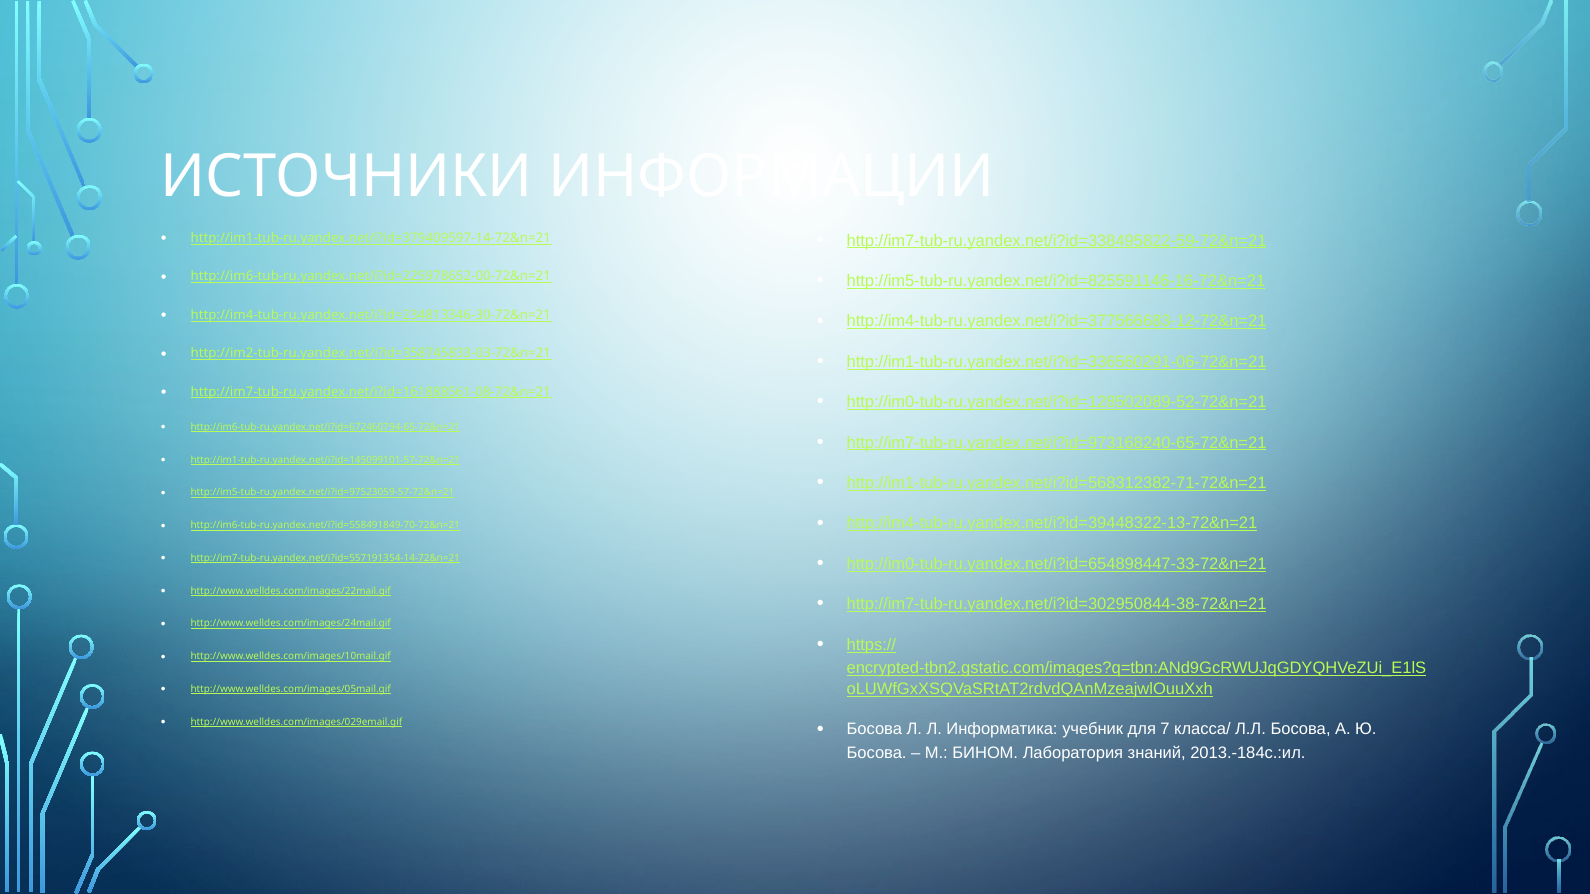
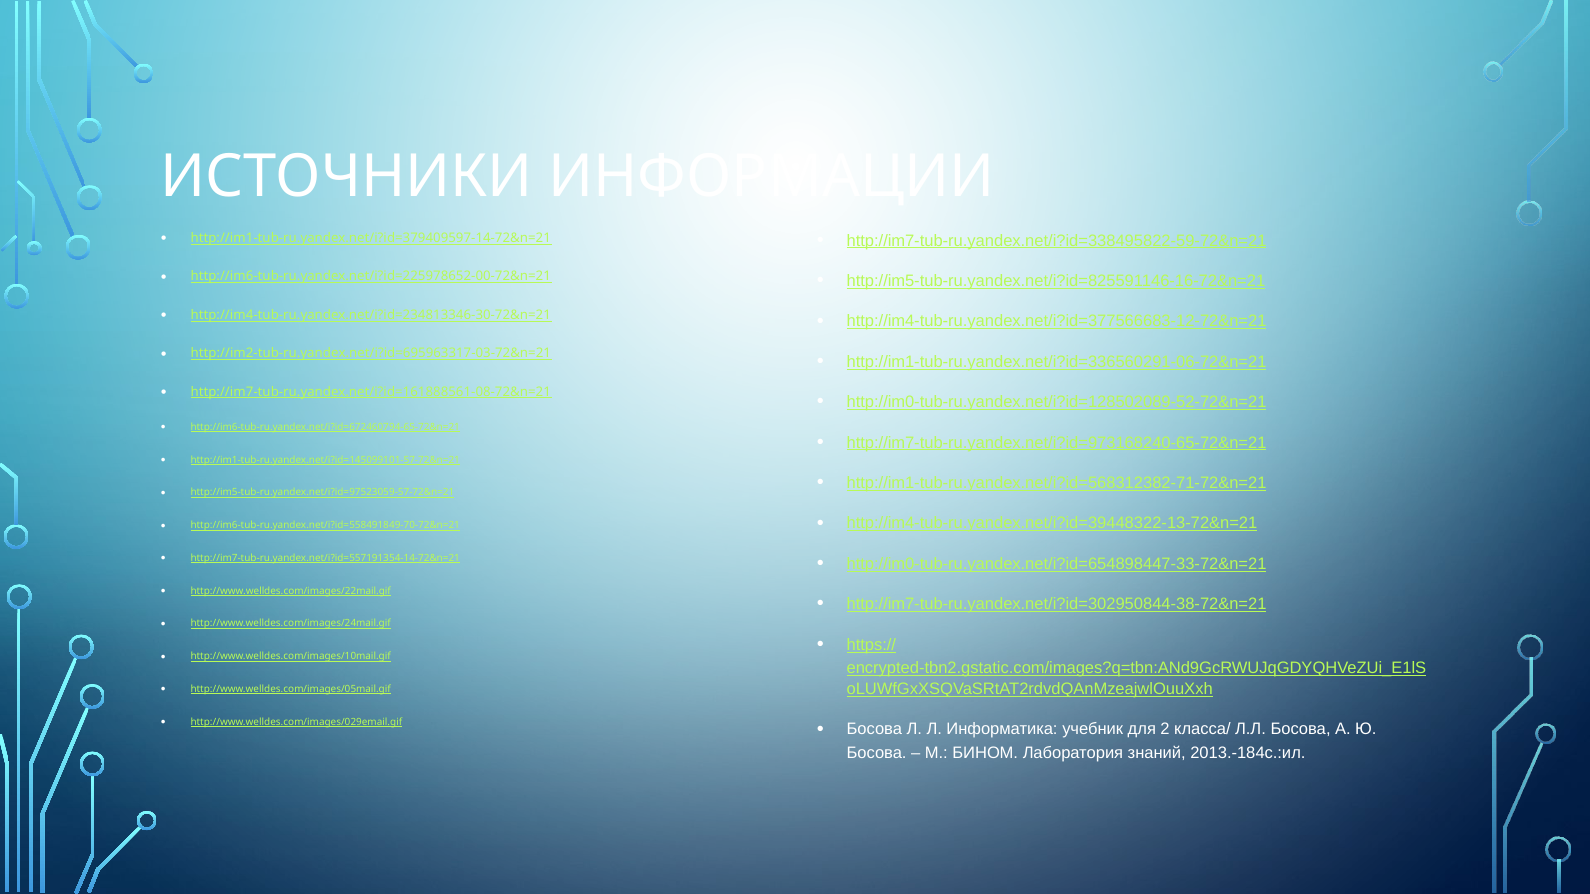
http://im2-tub-ru.yandex.net/i?id=358745833-03-72&n=21: http://im2-tub-ru.yandex.net/i?id=358745833-03-72&n=21 -> http://im2-tub-ru.yandex.net/i?id=695963317-03-72&n=21 (371, 353)
7: 7 -> 2 (1165, 730)
